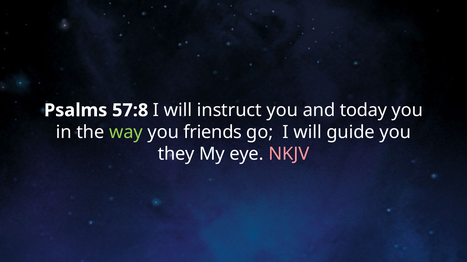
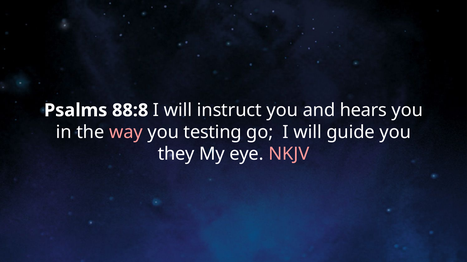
57:8: 57:8 -> 88:8 (130, 111)
today: today -> hears (363, 111)
way colour: light green -> pink (126, 132)
friends: friends -> testing (213, 132)
